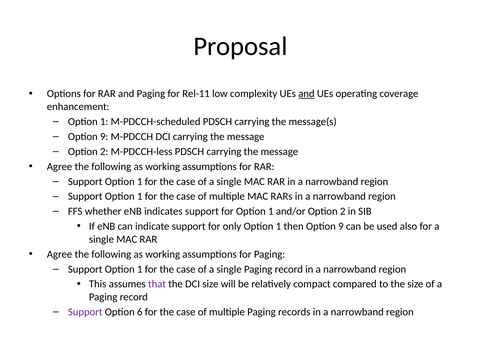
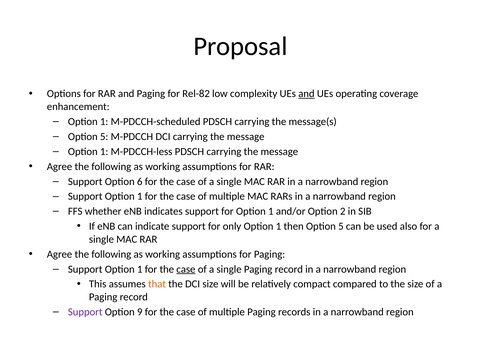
Rel-11: Rel-11 -> Rel-82 (196, 94)
9: 9 -> 5 (104, 136)
2: 2 -> 1 (104, 151)
1: 1 -> 6 (140, 181)
then Option 9: 9 -> 5 (341, 226)
case underline: none -> present (186, 269)
that colour: purple -> orange (157, 284)
6: 6 -> 9 (140, 312)
